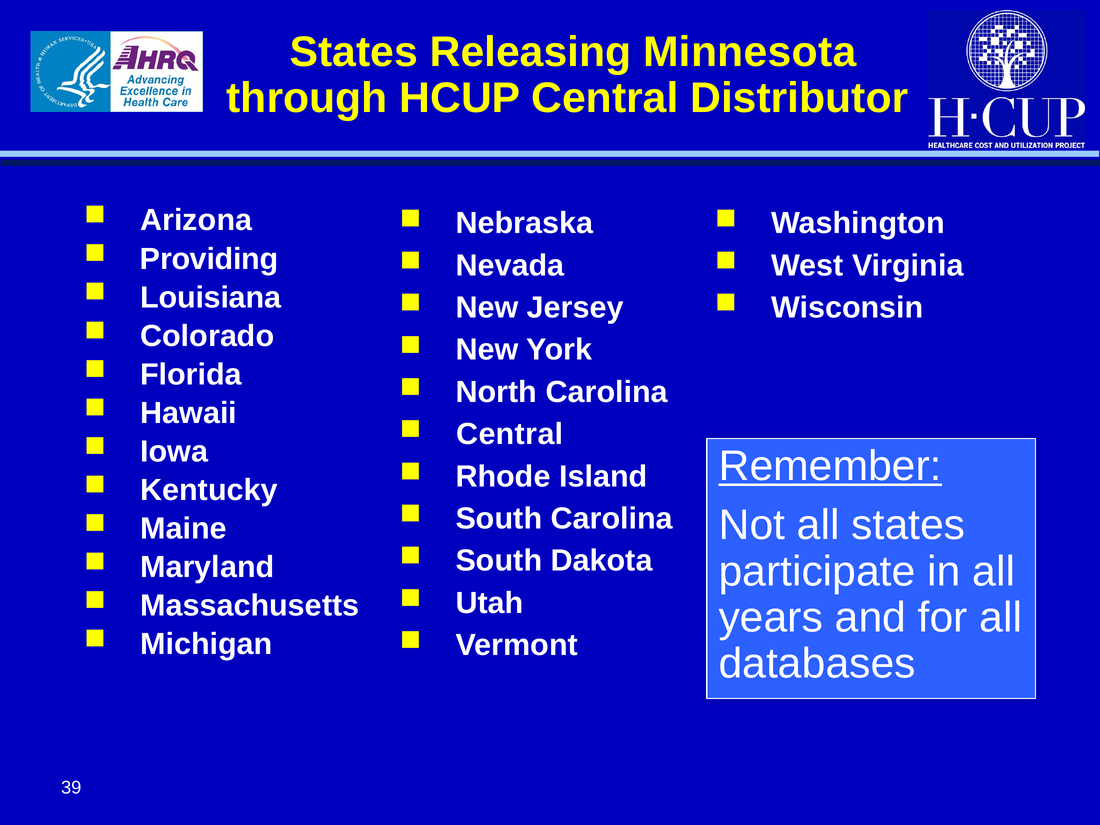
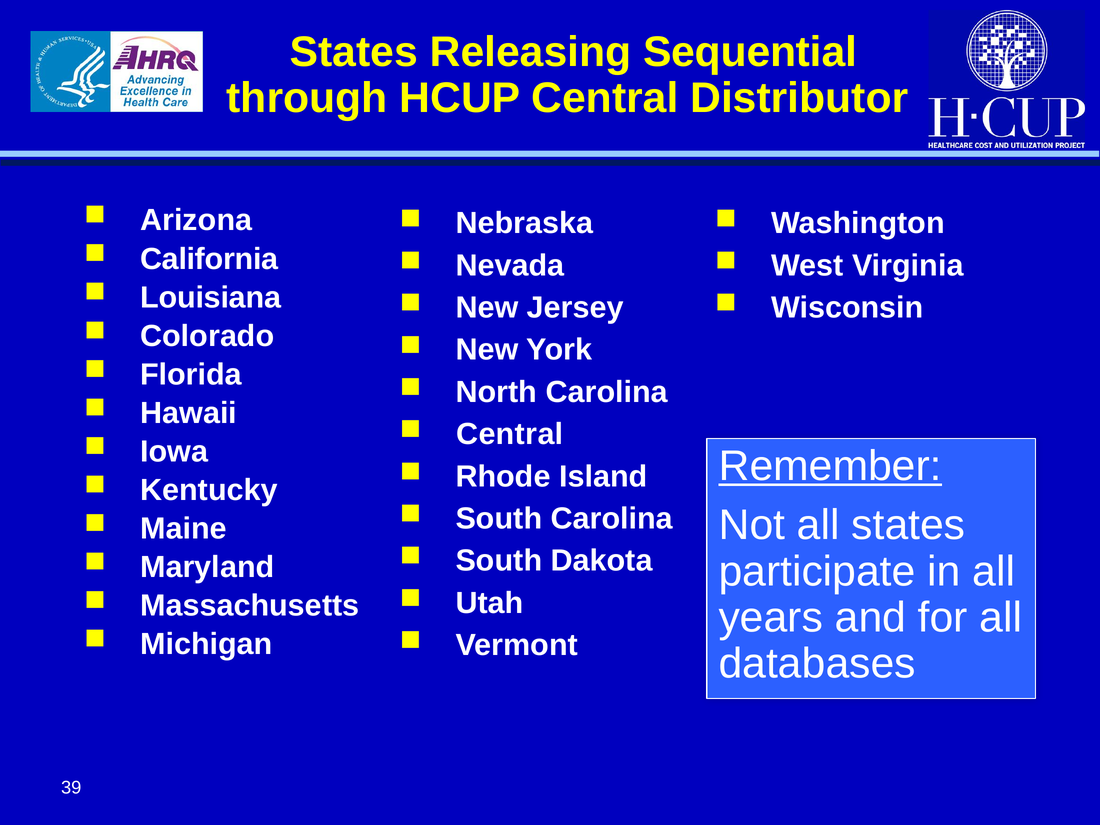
Minnesota: Minnesota -> Sequential (750, 52)
Providing: Providing -> California (209, 259)
